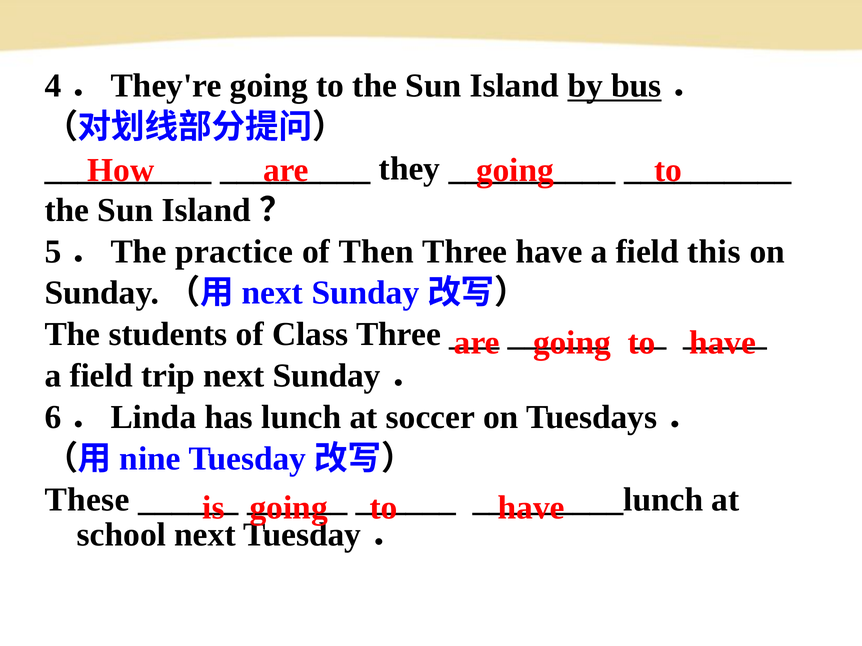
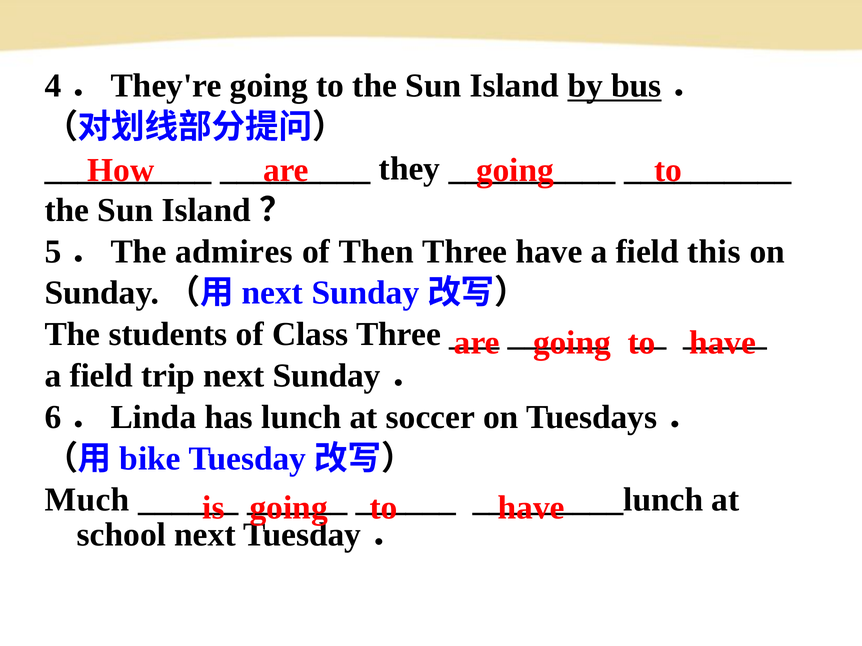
practice: practice -> admires (234, 252)
nine: nine -> bike (150, 459)
These: These -> Much (87, 500)
